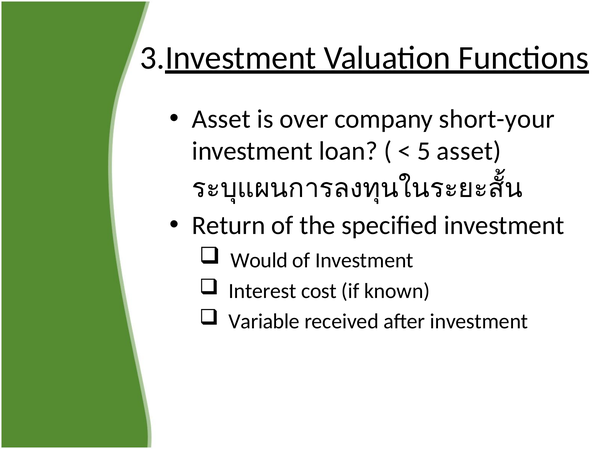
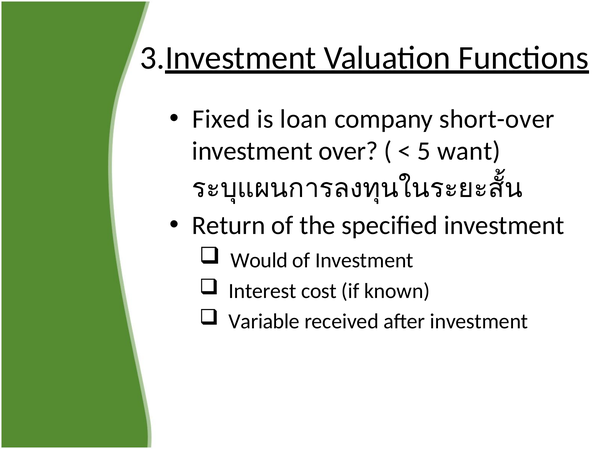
Asset: Asset -> Fixed (221, 119)
over: over -> loan (304, 119)
short-your: short-your -> short-over (497, 119)
loan: loan -> over (348, 151)
5 asset: asset -> want (469, 151)
